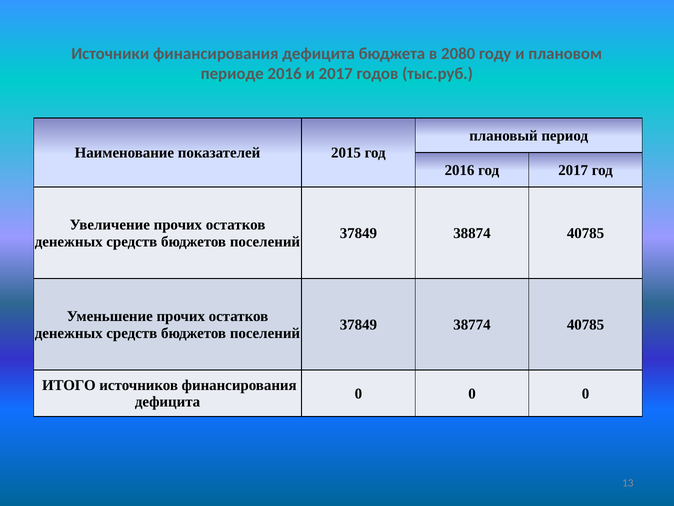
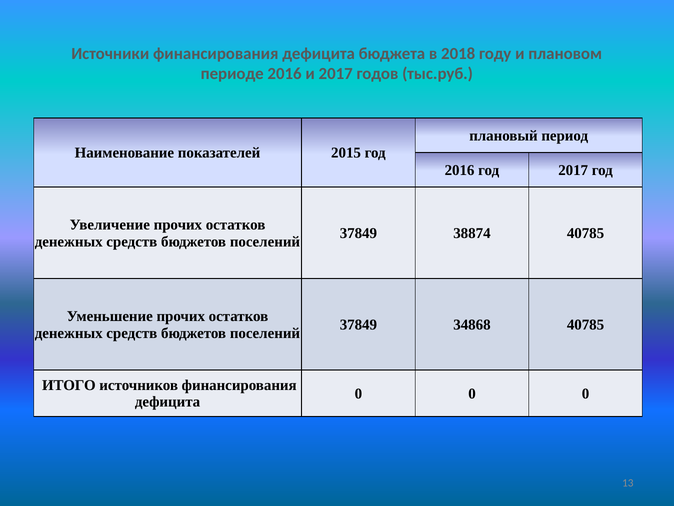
2080: 2080 -> 2018 (458, 53)
38774: 38774 -> 34868 (472, 324)
